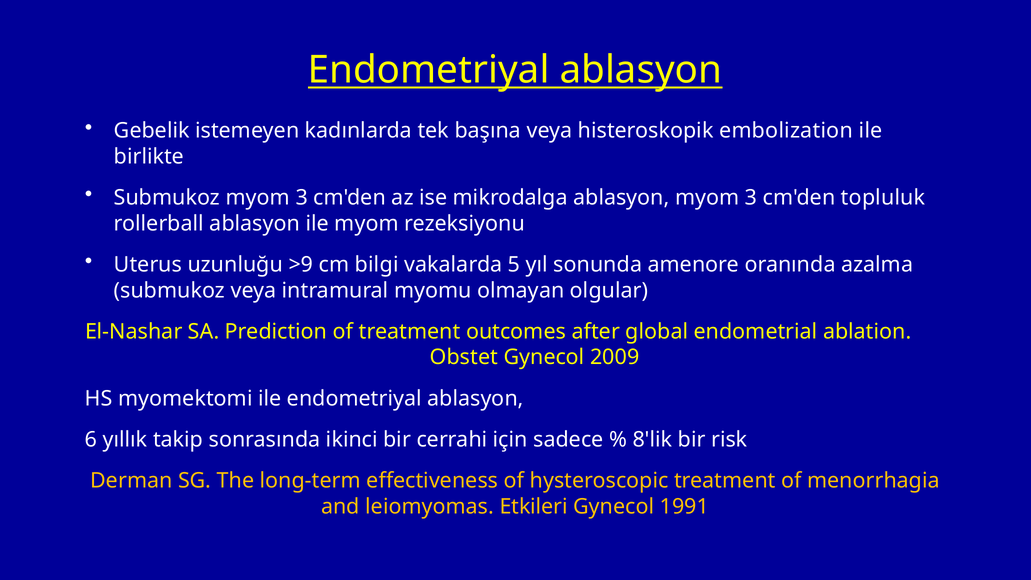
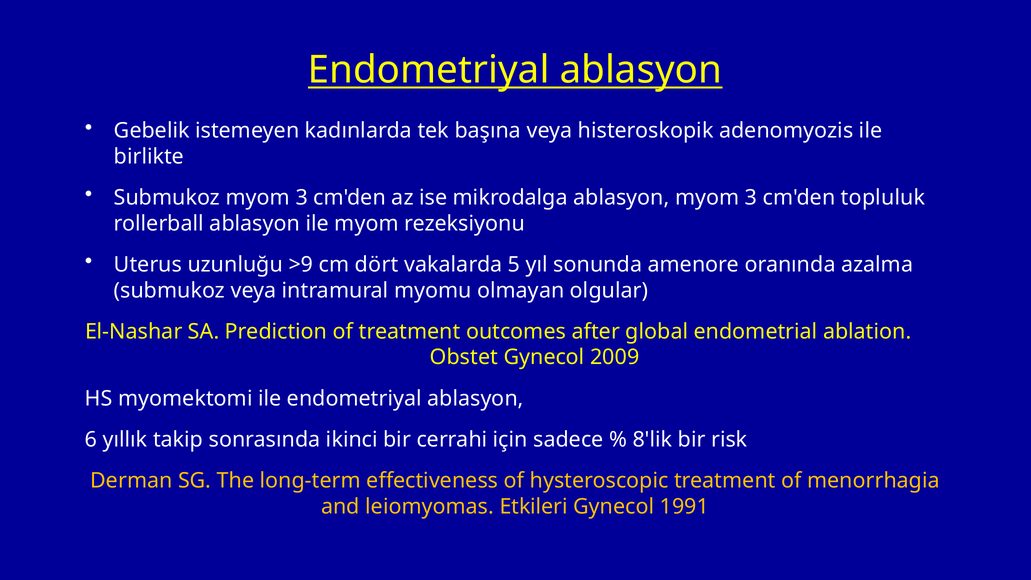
embolization: embolization -> adenomyozis (786, 131)
bilgi: bilgi -> dört (377, 265)
